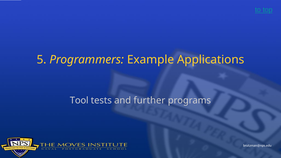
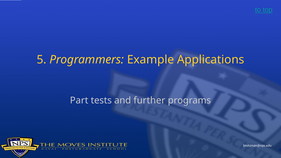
Tool: Tool -> Part (79, 100)
